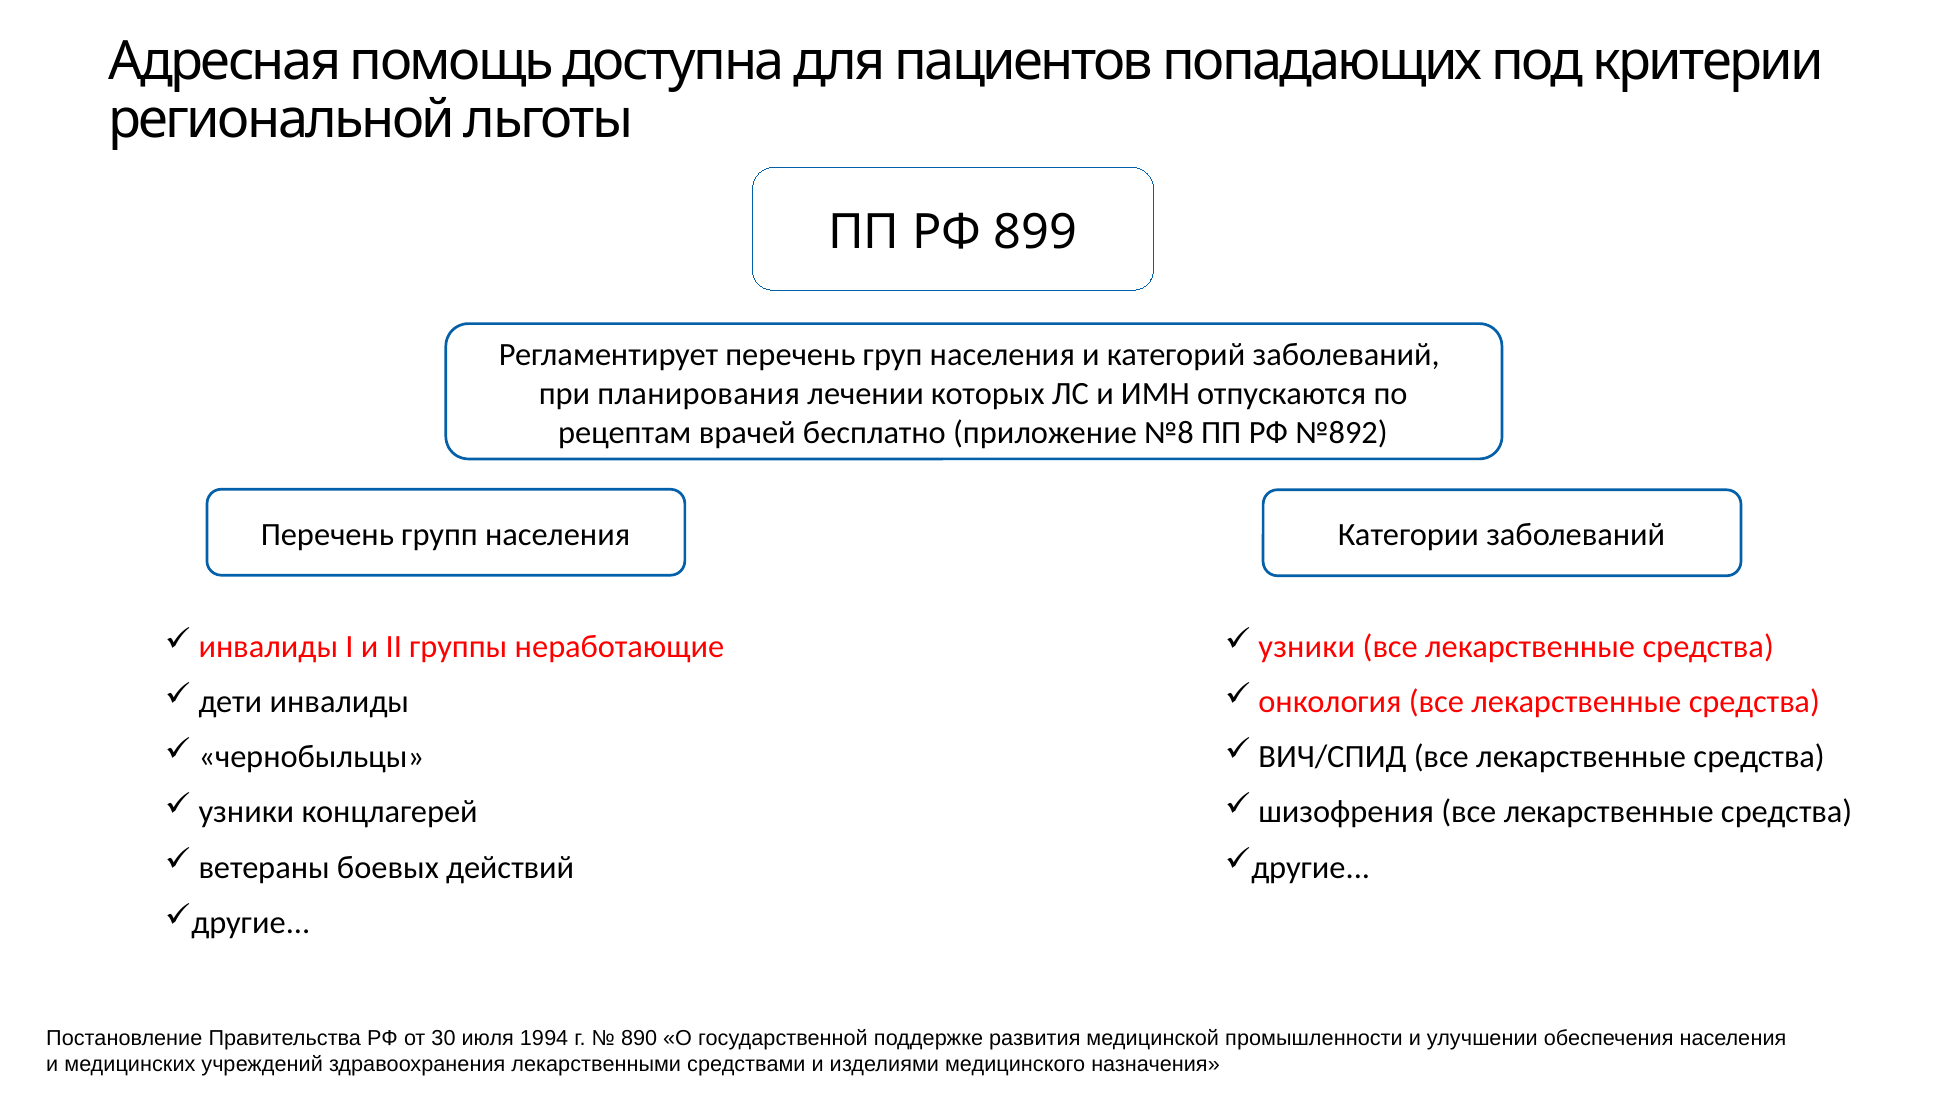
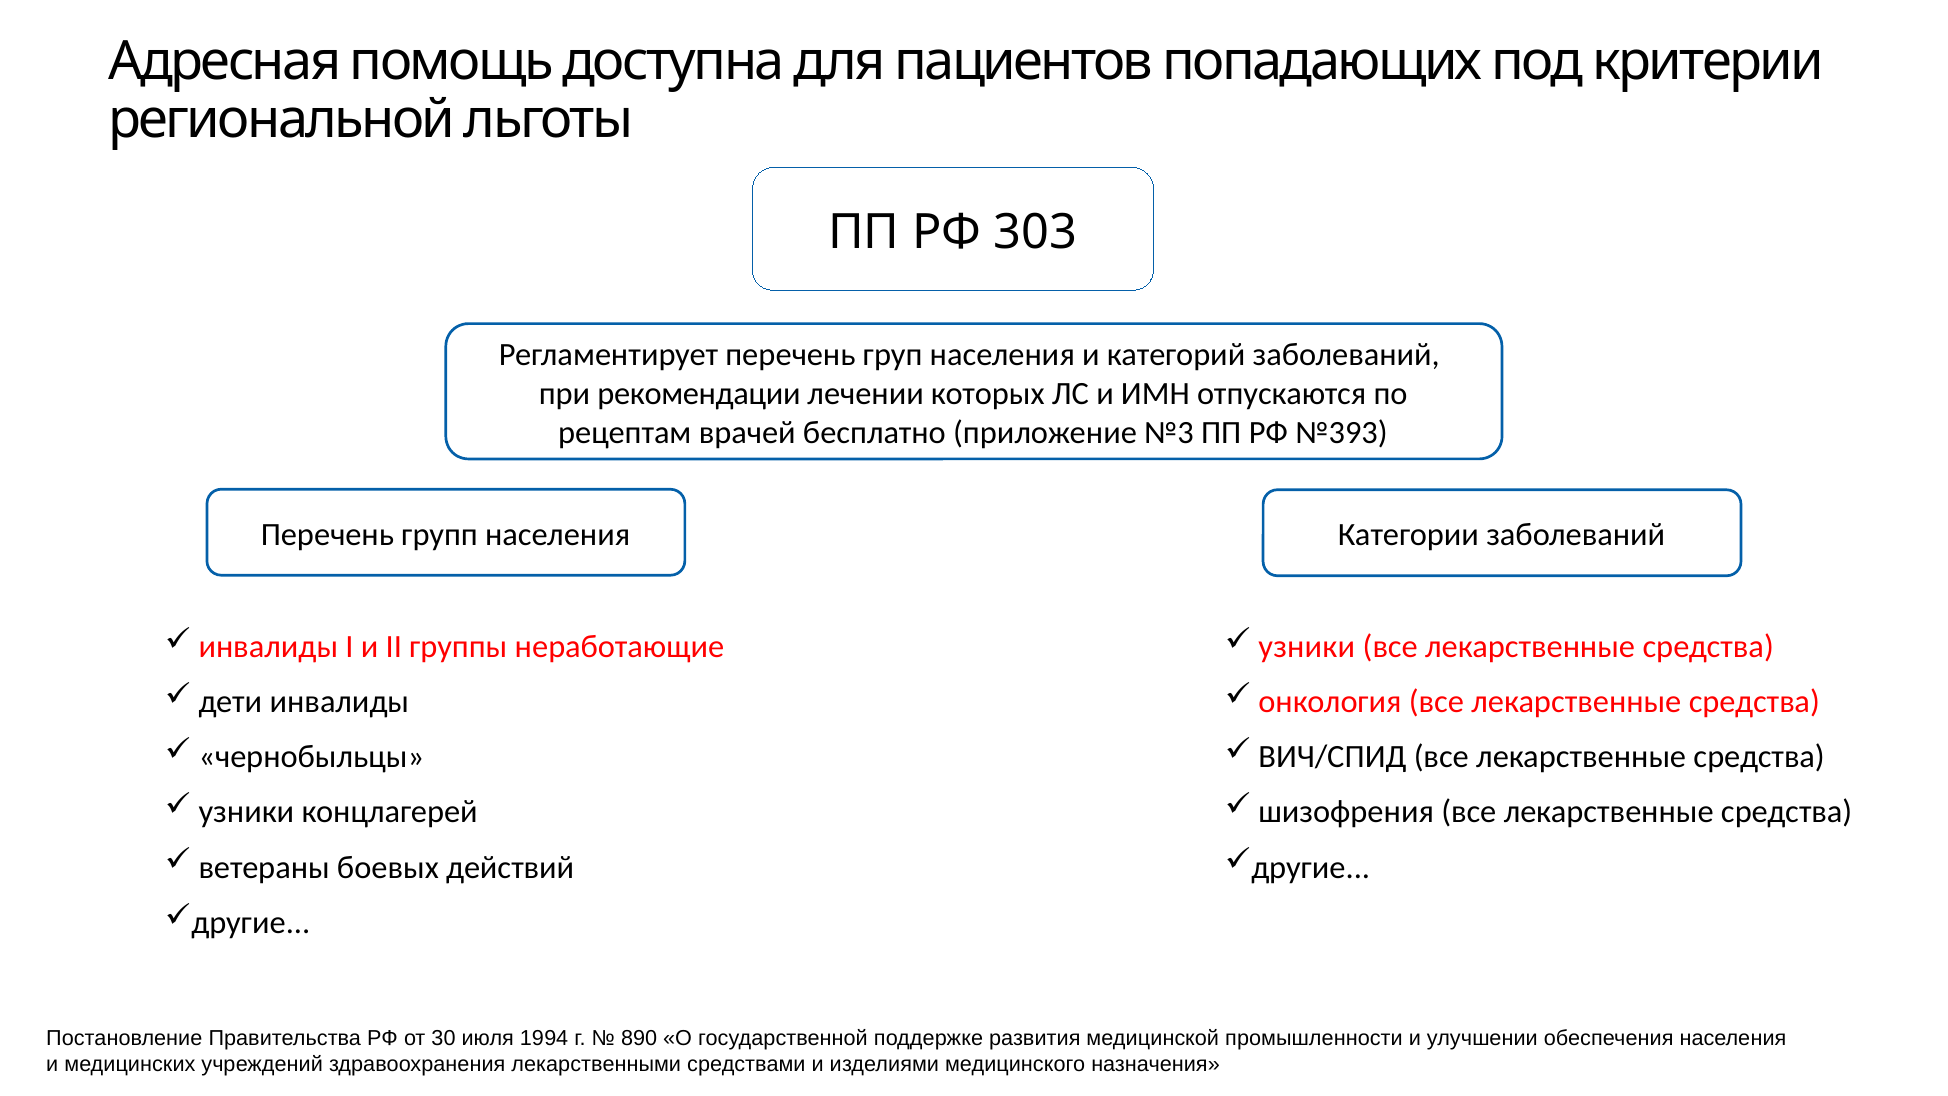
899: 899 -> 303 (1035, 232)
планирования: планирования -> рекомендации (699, 393)
№8: №8 -> №3 (1169, 432)
№892: №892 -> №393 (1342, 432)
